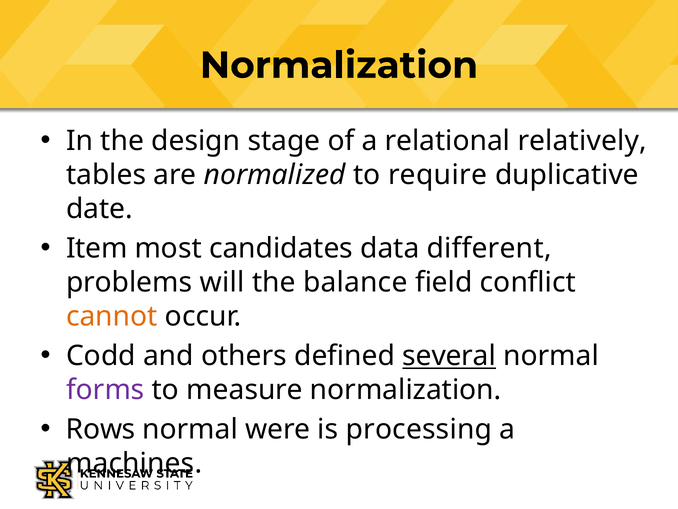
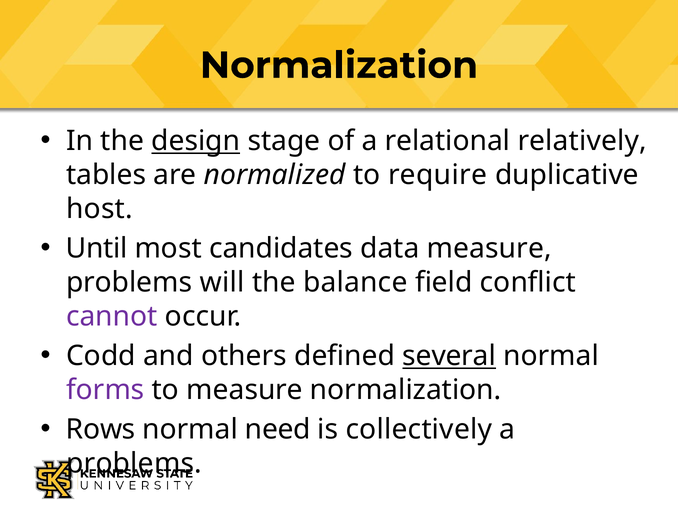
design underline: none -> present (196, 141)
date: date -> host (99, 209)
Item: Item -> Until (97, 248)
data different: different -> measure (489, 248)
cannot colour: orange -> purple (112, 316)
were: were -> need (278, 429)
processing: processing -> collectively (419, 429)
machines: machines -> problems (134, 463)
